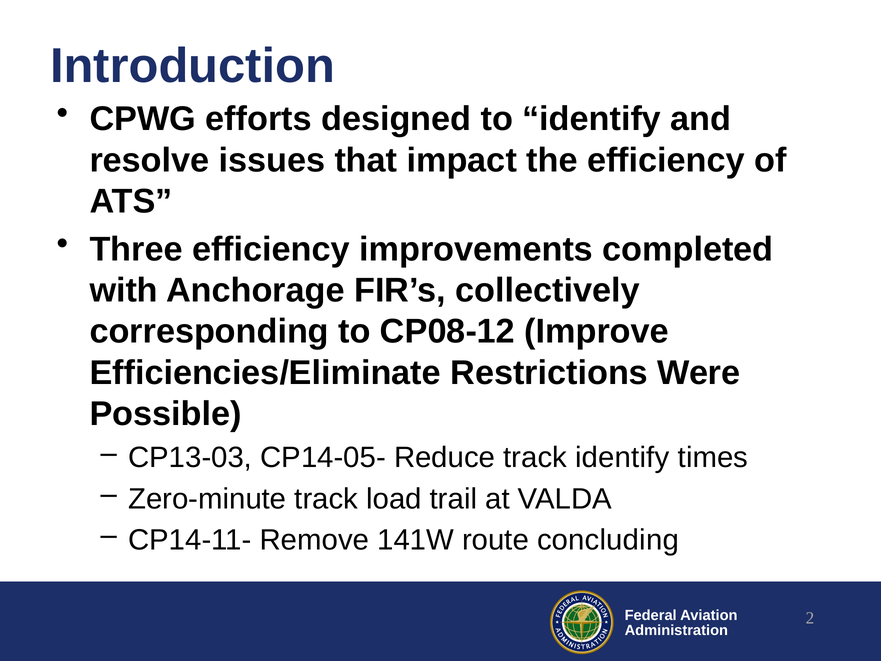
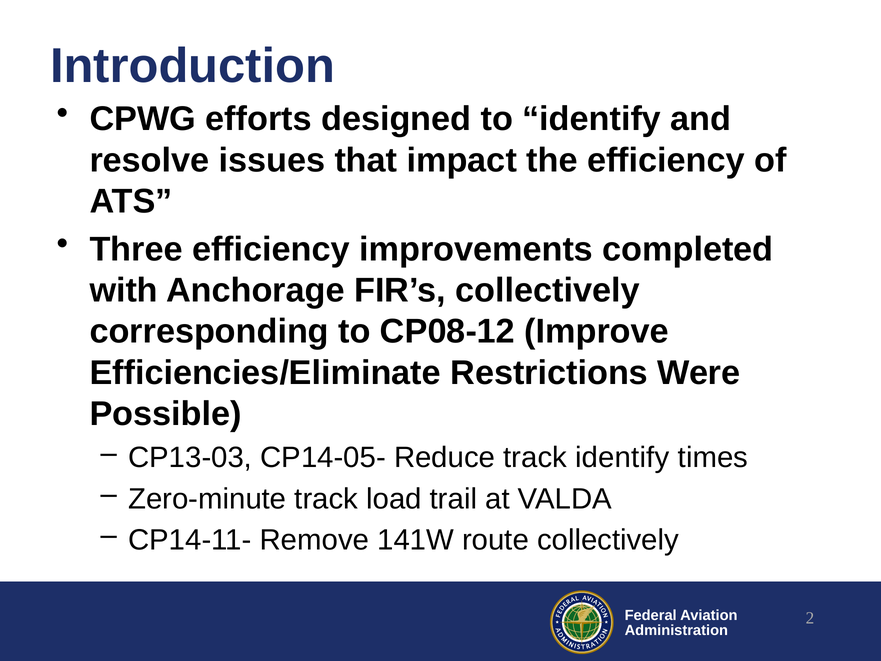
route concluding: concluding -> collectively (608, 540)
